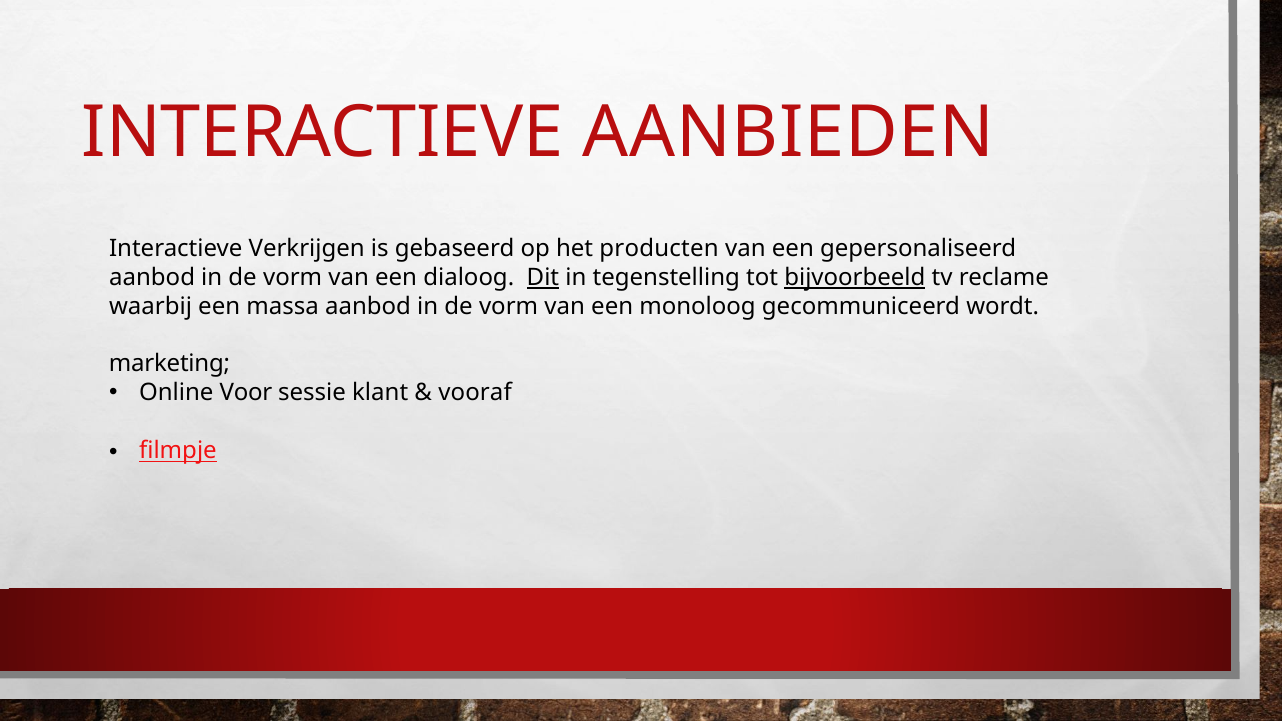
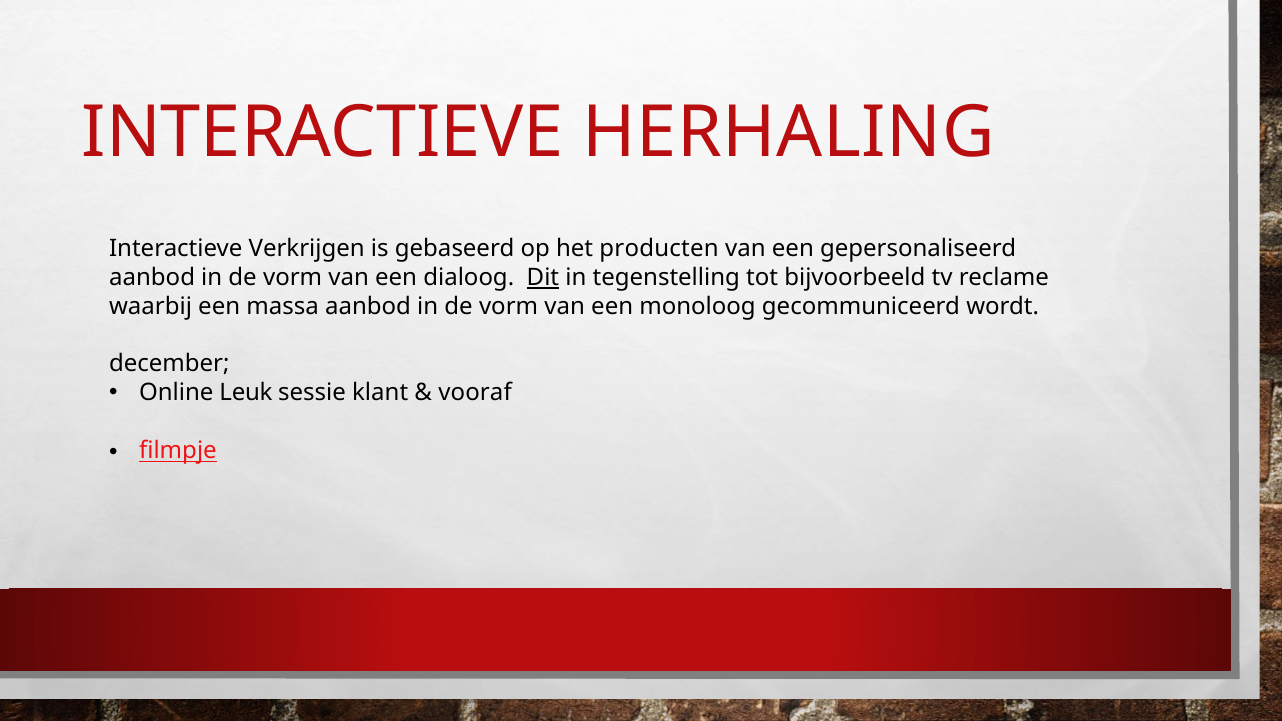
AANBIEDEN: AANBIEDEN -> HERHALING (789, 132)
bijvoorbeeld underline: present -> none (855, 278)
marketing: marketing -> december (169, 364)
Voor: Voor -> Leuk (246, 393)
